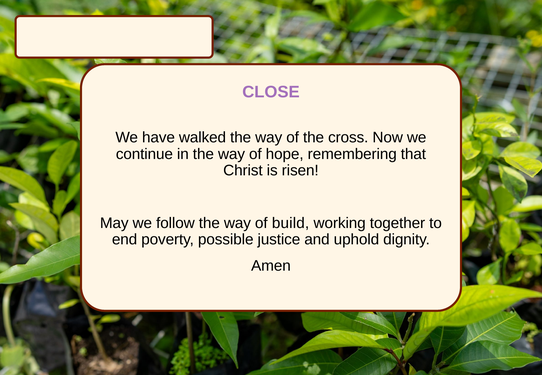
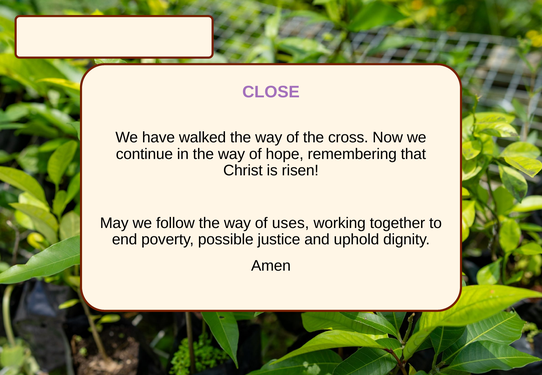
build: build -> uses (291, 223)
